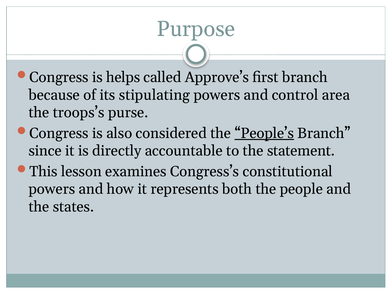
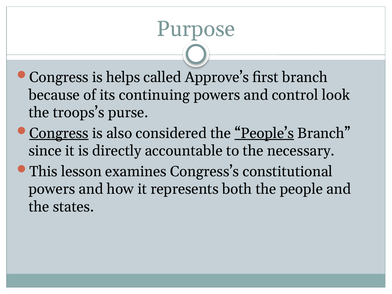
stipulating: stipulating -> continuing (154, 95)
area: area -> look (336, 95)
Congress underline: none -> present (59, 133)
statement: statement -> necessary (301, 151)
